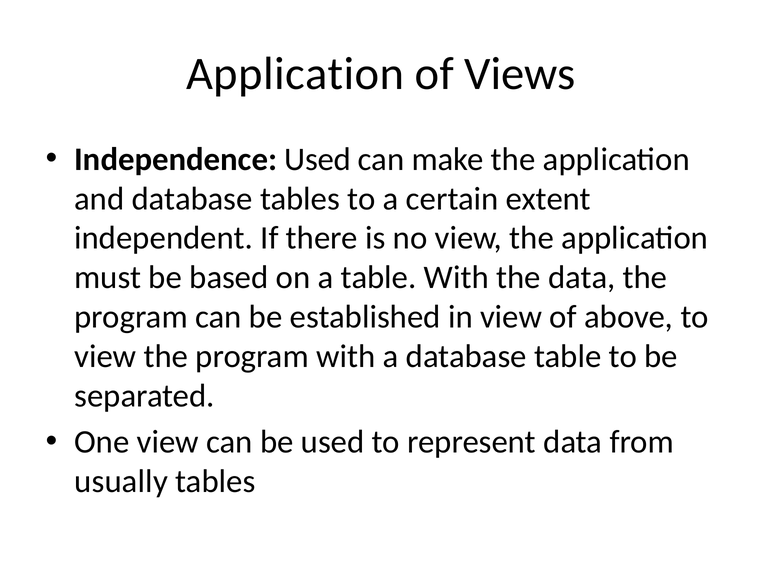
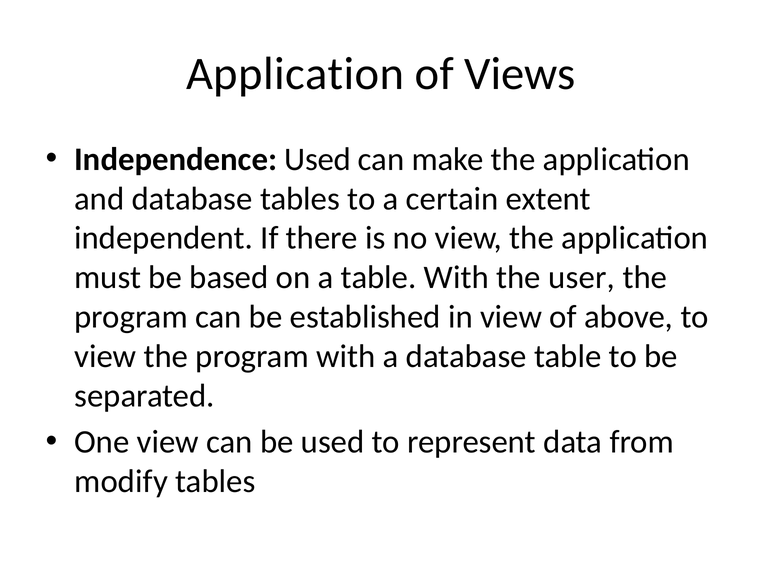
the data: data -> user (582, 277)
usually: usually -> modify (121, 481)
